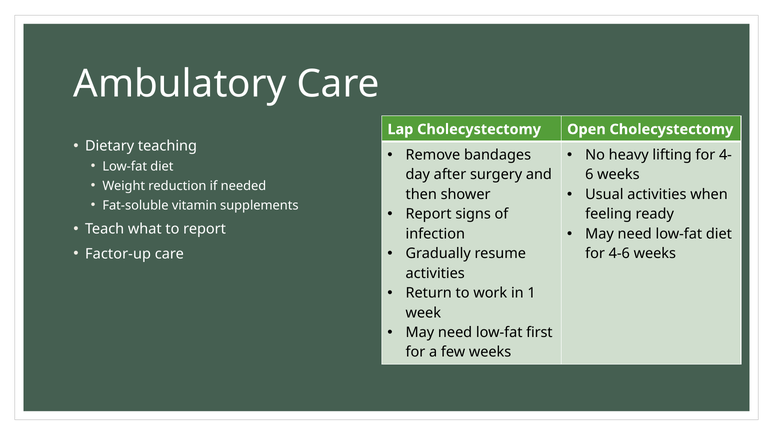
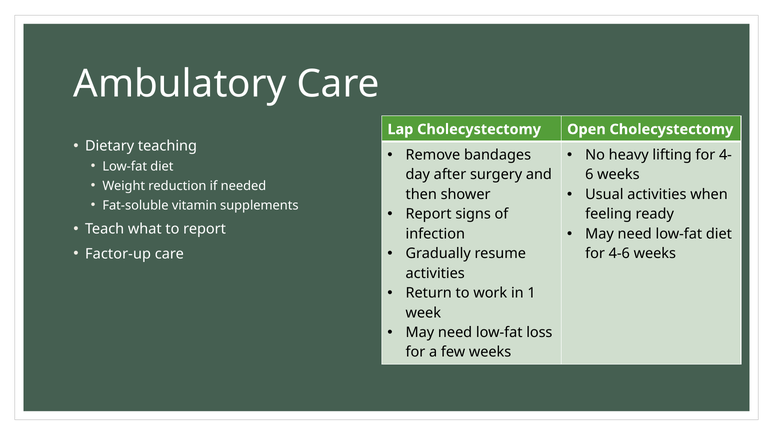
first: first -> loss (539, 332)
